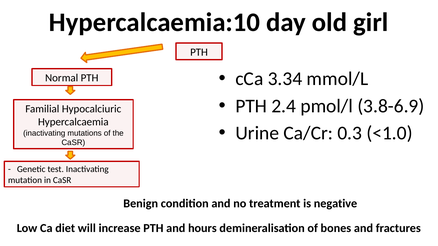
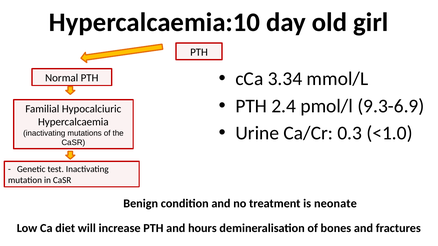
3.8-6.9: 3.8-6.9 -> 9.3-6.9 (391, 106)
negative: negative -> neonate (335, 204)
